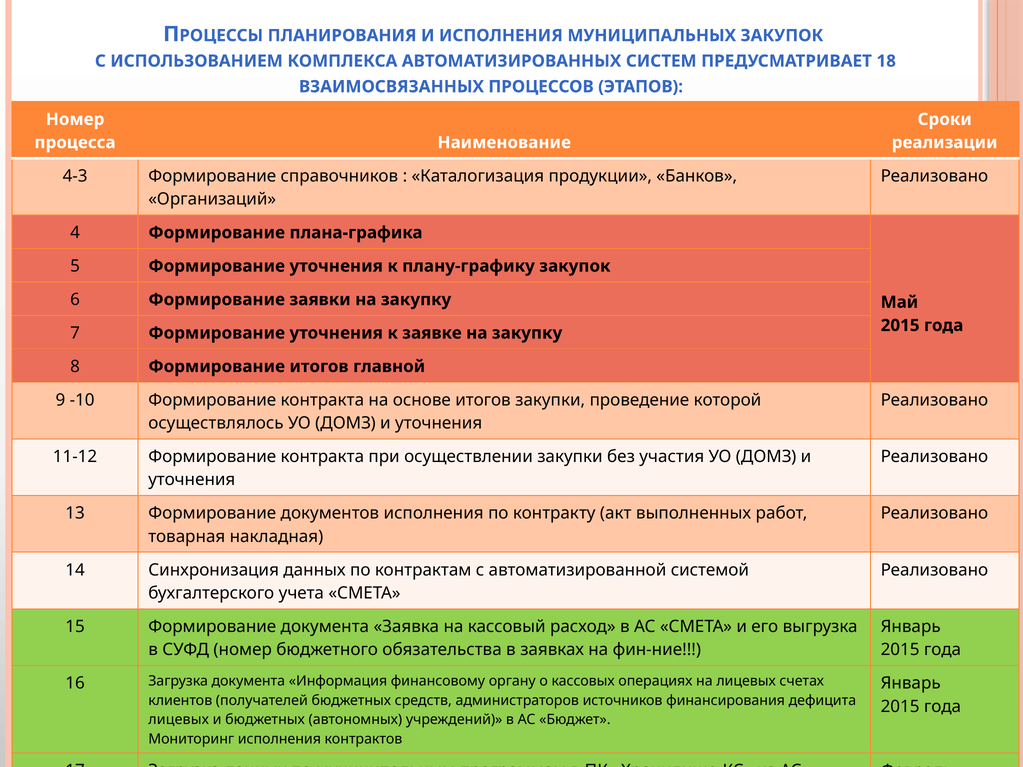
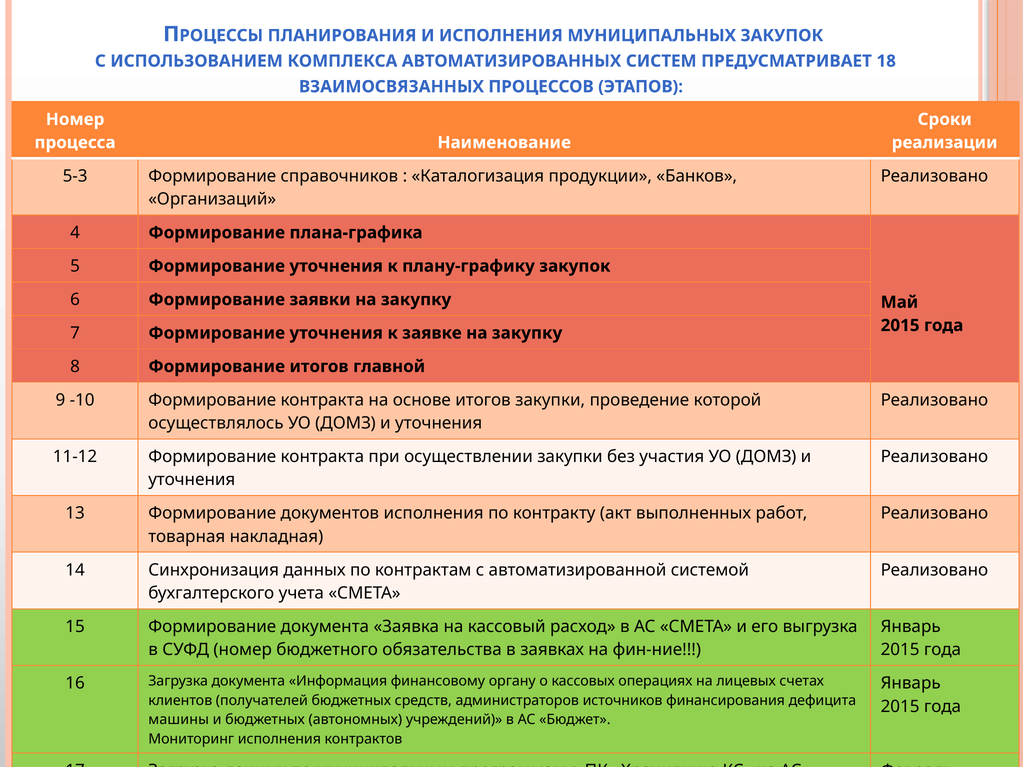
4-3: 4-3 -> 5-3 (75, 176)
лицевых: лицевых -> машины (179, 720)
